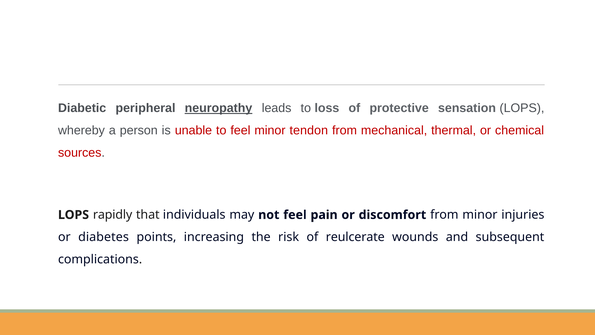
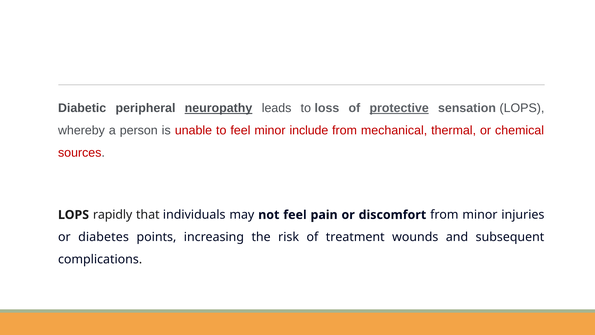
protective underline: none -> present (399, 108)
tendon: tendon -> include (309, 130)
reulcerate: reulcerate -> treatment (355, 237)
